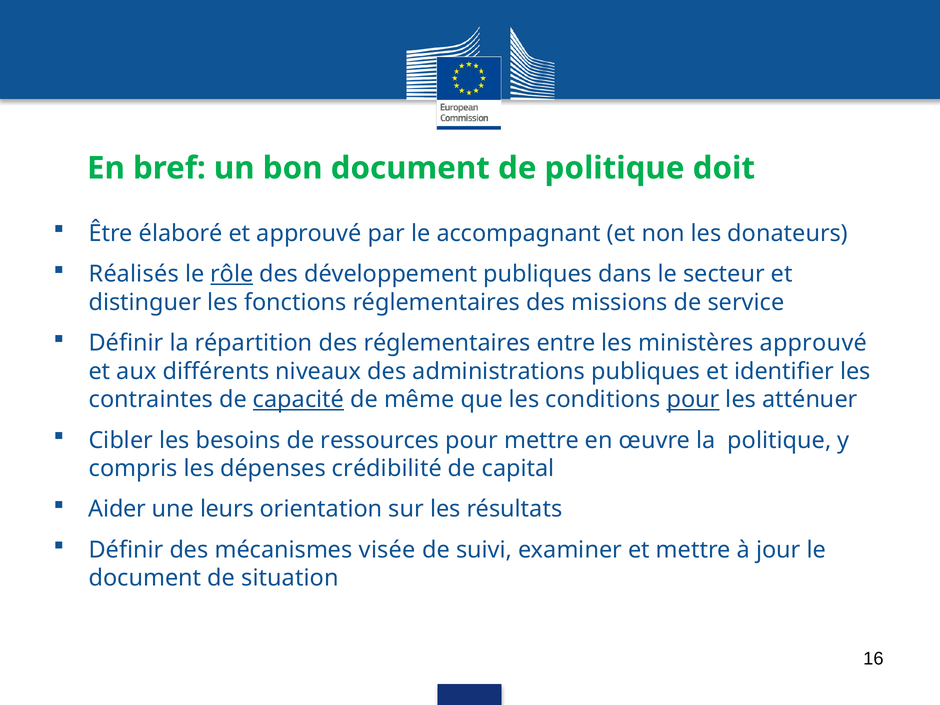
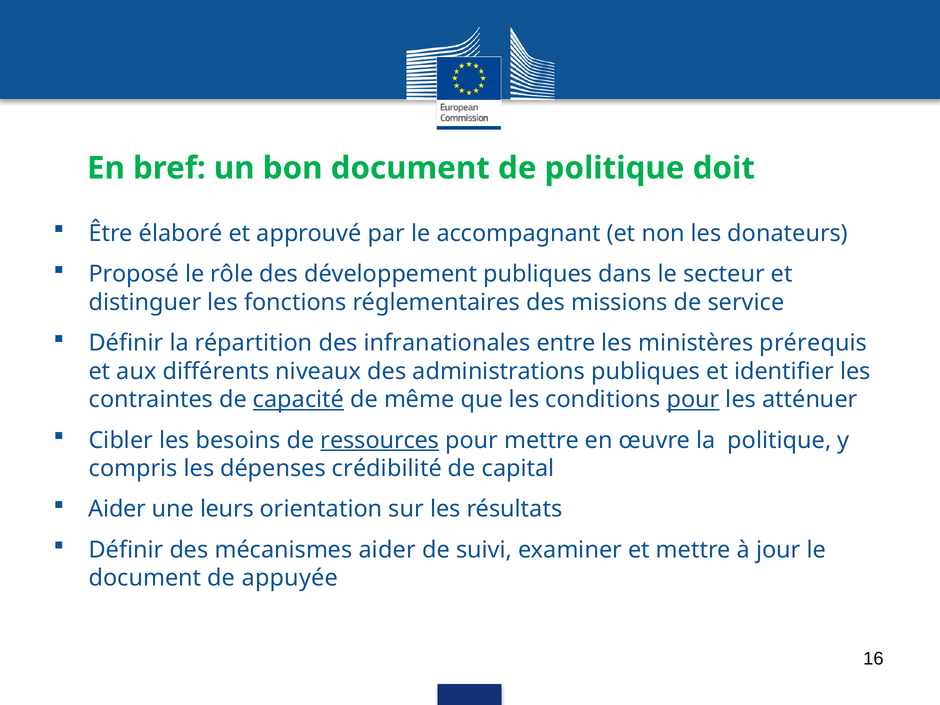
Réalisés: Réalisés -> Proposé (134, 274)
rôle underline: present -> none (232, 274)
des réglementaires: réglementaires -> infranationales (447, 343)
ministères approuvé: approuvé -> prérequis (813, 343)
ressources underline: none -> present (380, 440)
mécanismes visée: visée -> aider (387, 550)
situation: situation -> appuyée (290, 578)
